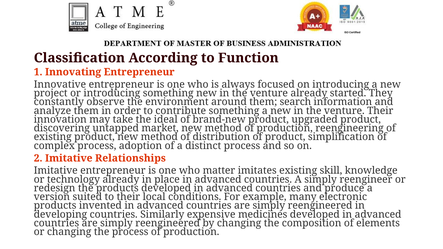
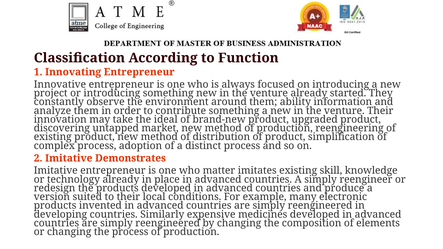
search: search -> ability (295, 102)
Relationships: Relationships -> Demonstrates (130, 158)
